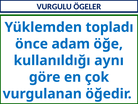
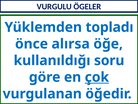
adam: adam -> alırsa (71, 44)
aynı: aynı -> soru (109, 60)
çok underline: none -> present (97, 77)
